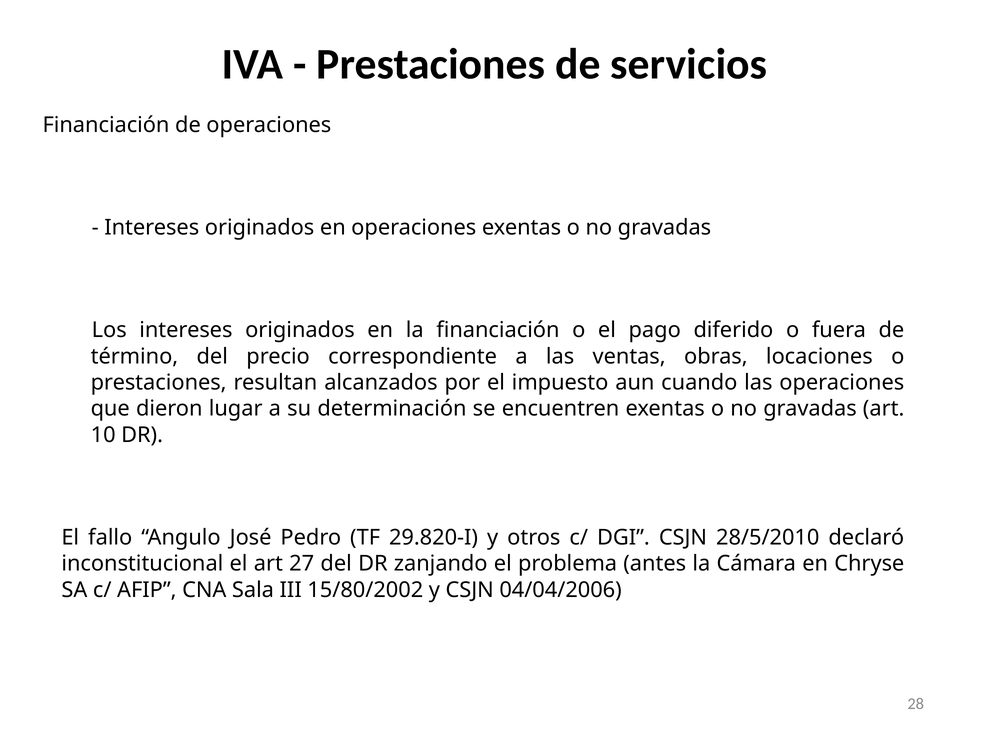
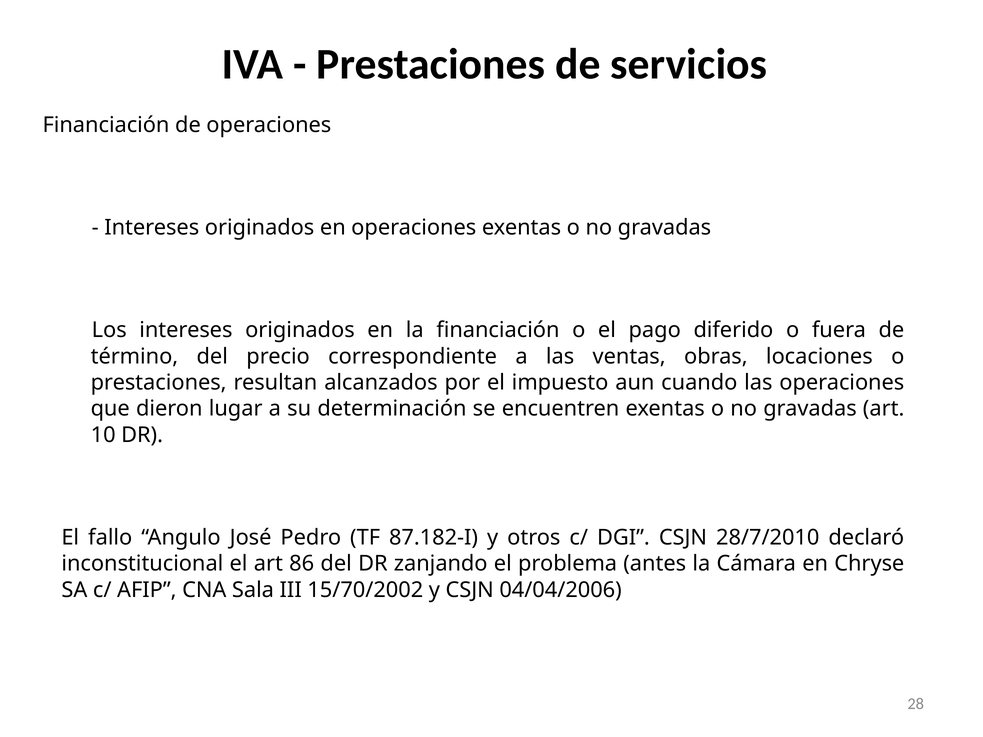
29.820-I: 29.820-I -> 87.182-I (434, 538)
28/5/2010: 28/5/2010 -> 28/7/2010 (768, 538)
27: 27 -> 86 (302, 564)
15/80/2002: 15/80/2002 -> 15/70/2002 (365, 590)
